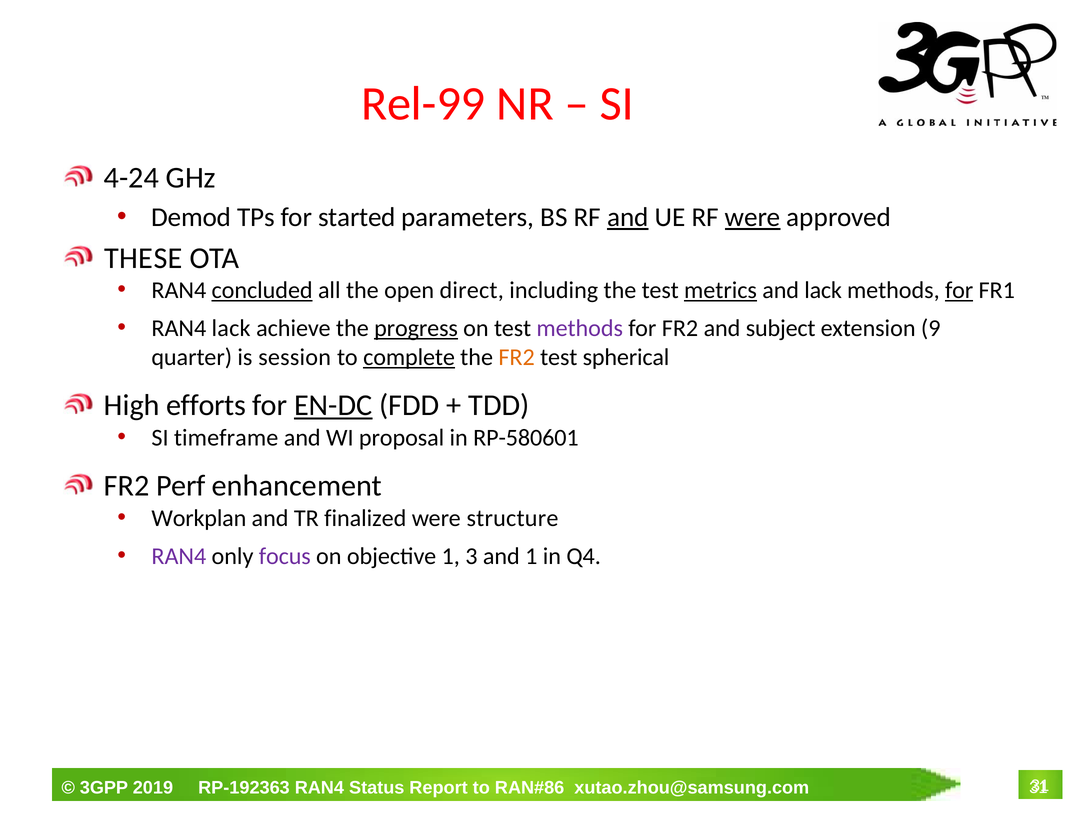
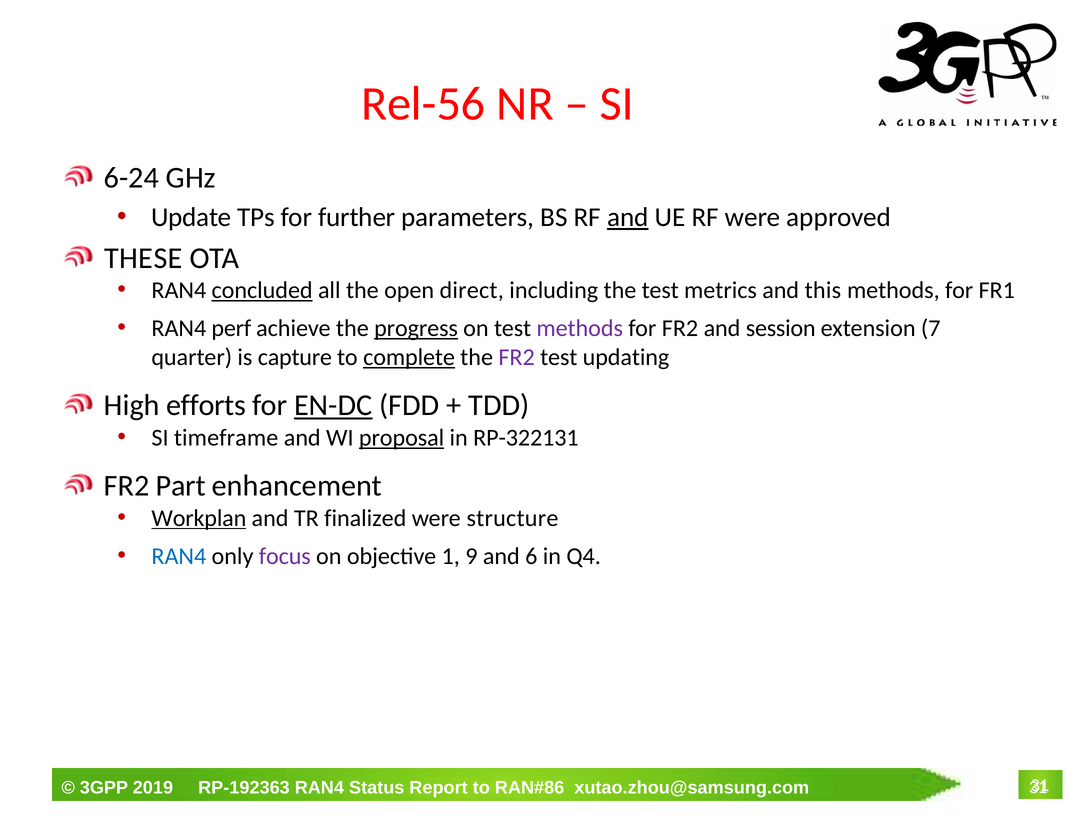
Rel-99: Rel-99 -> Rel-56 (423, 104)
4-24: 4-24 -> 6-24 (131, 178)
Demod: Demod -> Update (191, 217)
started: started -> further (357, 217)
were underline: present -> none (753, 217)
metrics underline: present -> none (720, 290)
and lack: lack -> this (823, 290)
for underline: present -> none (959, 290)
RAN4 lack: lack -> perf (231, 328)
subject: subject -> session (781, 328)
9: 9 -> 7 (931, 328)
session: session -> capture (295, 357)
FR2 colour: orange -> purple (517, 357)
spherical: spherical -> updating (626, 357)
proposal underline: none -> present (402, 438)
RP-580601: RP-580601 -> RP-322131 (526, 438)
Perf: Perf -> Part (181, 486)
Workplan underline: none -> present (199, 518)
RAN4 colour: purple -> blue (179, 556)
3: 3 -> 9 (471, 556)
and 1: 1 -> 6 (531, 556)
